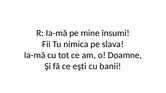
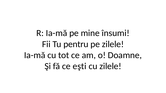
nimica: nimica -> pentru (76, 44)
pe slava: slava -> zilele (113, 44)
cu banii: banii -> zilele (110, 66)
